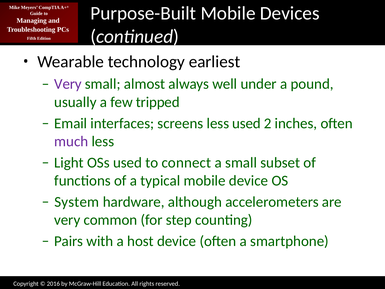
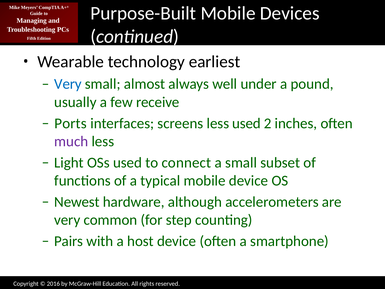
Very colour: purple -> blue (68, 84)
tripped: tripped -> receive (158, 102)
Email: Email -> Ports (71, 123)
System: System -> Newest (77, 202)
